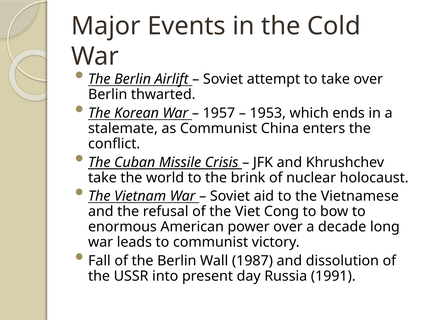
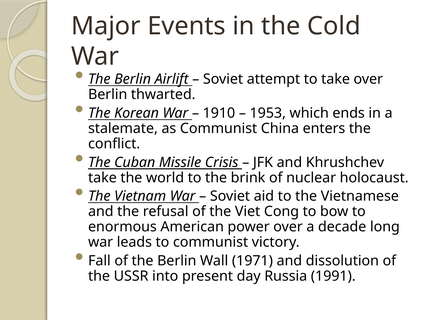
1957: 1957 -> 1910 (219, 113)
1987: 1987 -> 1971 (252, 260)
